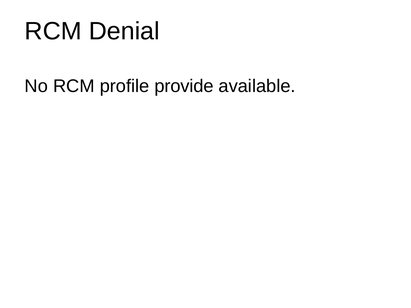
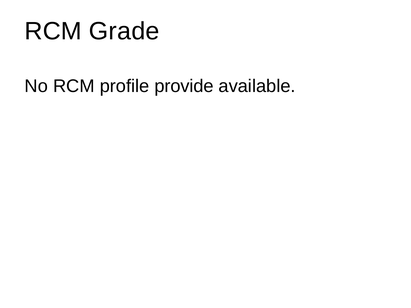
Denial: Denial -> Grade (124, 31)
